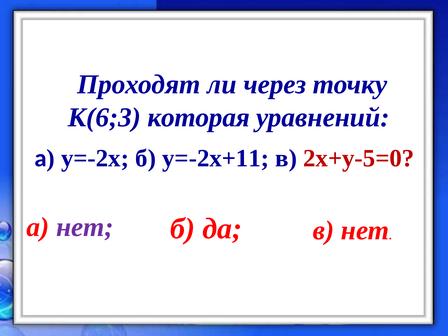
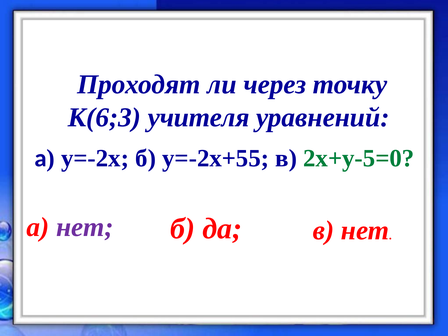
которая: которая -> учителя (199, 117)
у=-2х+11: у=-2х+11 -> у=-2х+55 (216, 158)
2х+у-5=0 colour: red -> green (359, 158)
